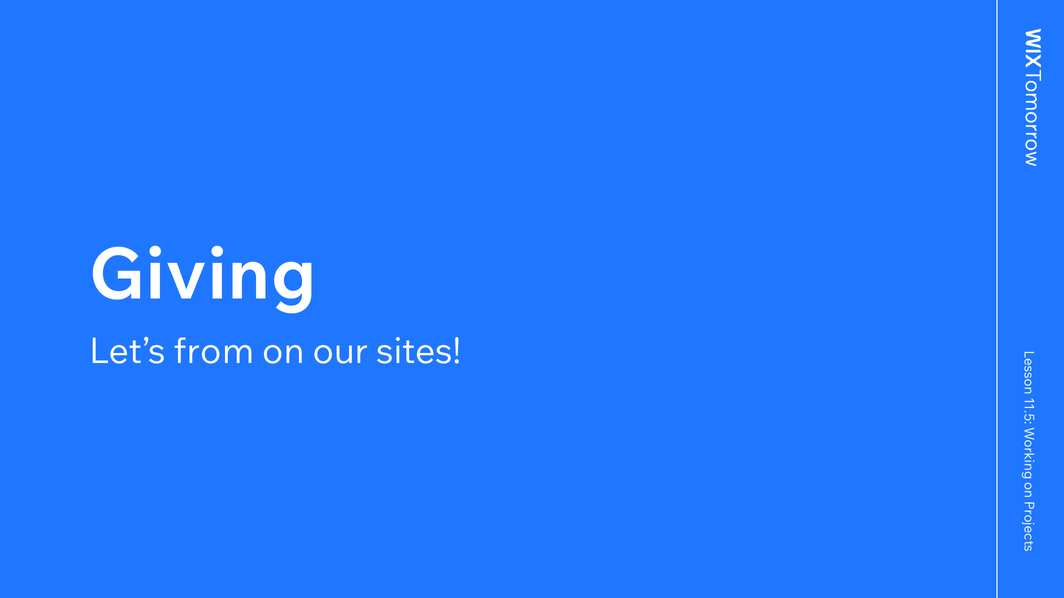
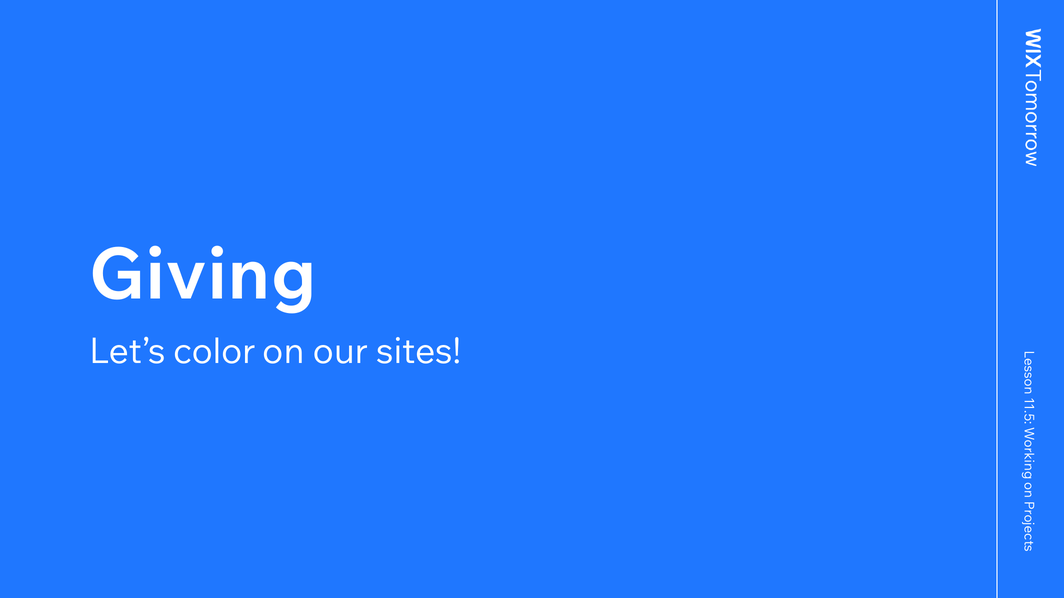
from: from -> color (214, 352)
